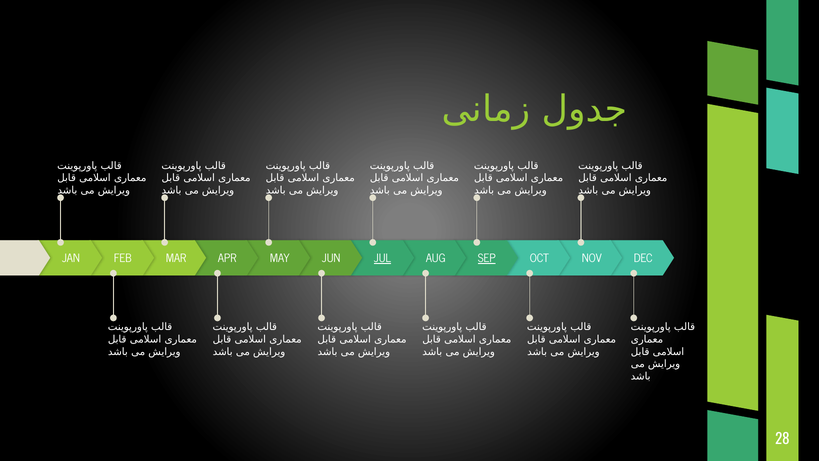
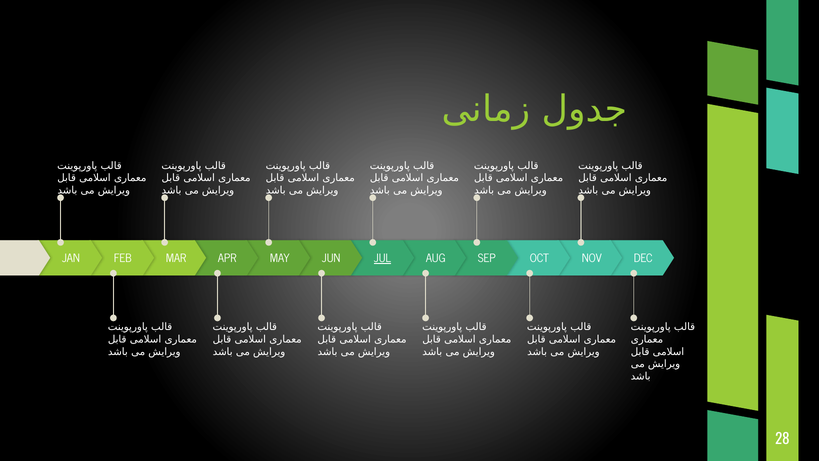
SEP underline: present -> none (487, 258)
